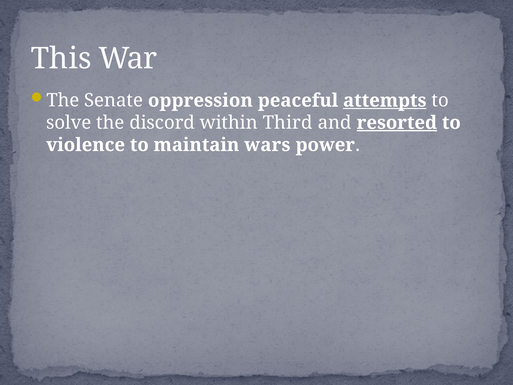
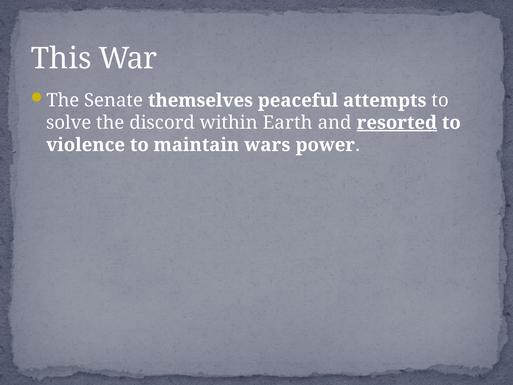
oppression: oppression -> themselves (200, 100)
attempts underline: present -> none (385, 100)
Third: Third -> Earth (288, 123)
